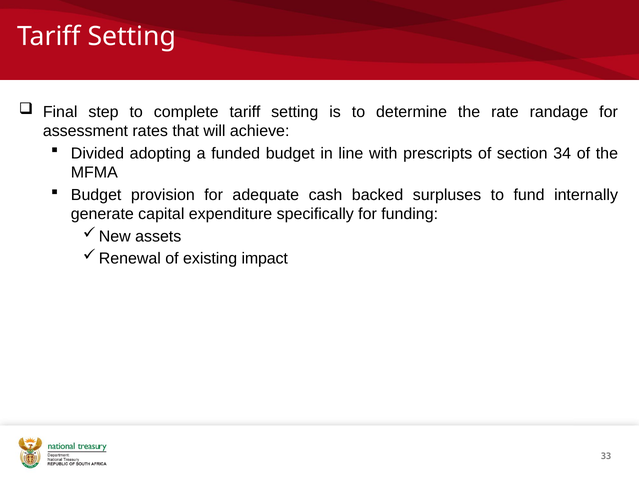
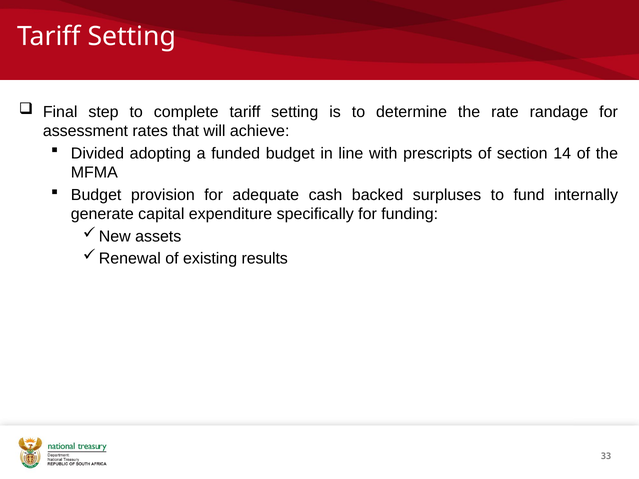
34: 34 -> 14 (562, 153)
impact: impact -> results (265, 259)
